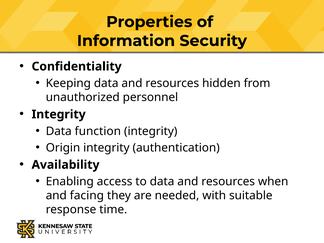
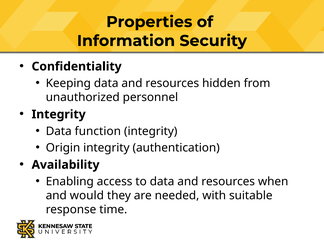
facing: facing -> would (87, 196)
